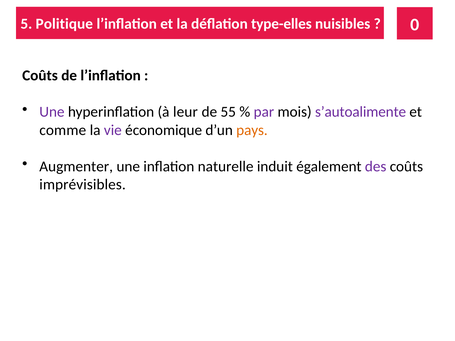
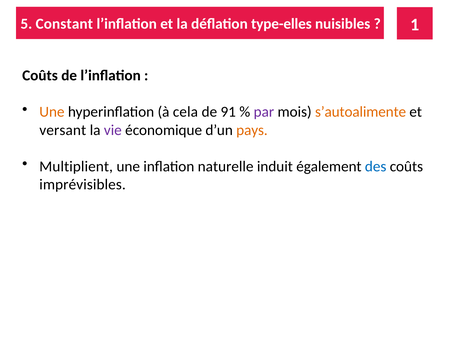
Politique: Politique -> Constant (64, 24)
0: 0 -> 1 (415, 25)
Une colour: purple -> orange (52, 112)
leur: leur -> cela (185, 112)
55: 55 -> 91 (228, 112)
s’autoalimente colour: purple -> orange (361, 112)
comme: comme -> versant (63, 130)
Augmenter: Augmenter -> Multiplient (76, 166)
des colour: purple -> blue (376, 166)
